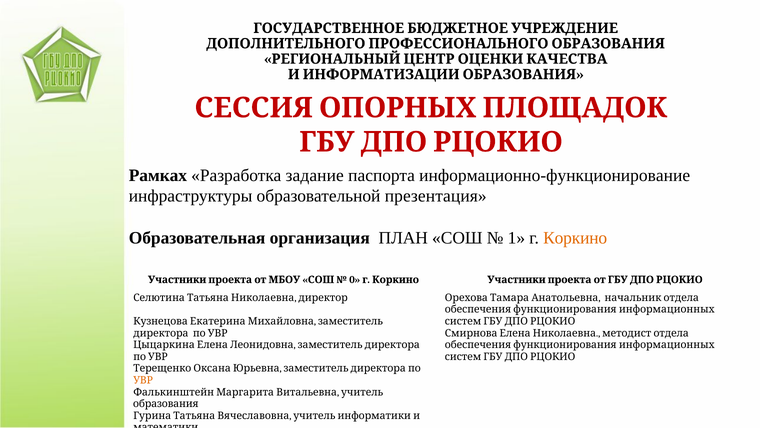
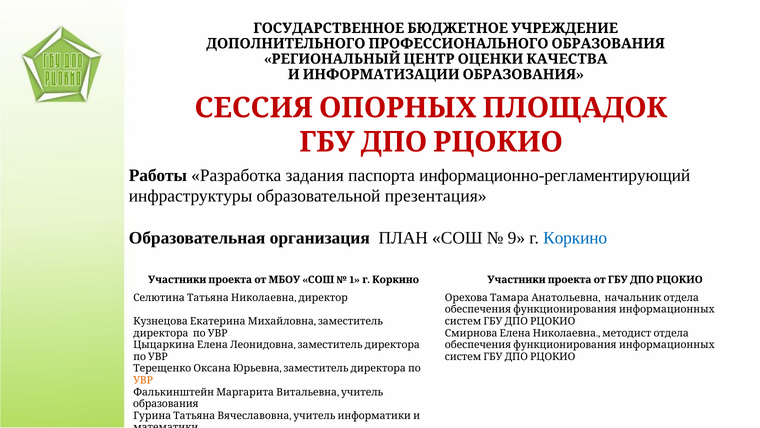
Рамках: Рамках -> Работы (158, 175)
задание: задание -> задания (315, 175)
информационно-функционирование: информационно-функционирование -> информационно-регламентирующий (555, 175)
1: 1 -> 9 (516, 238)
Коркино colour: orange -> blue (575, 238)
0: 0 -> 1 (355, 279)
